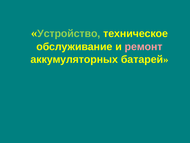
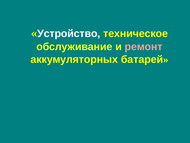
Устройство colour: light green -> white (69, 33)
